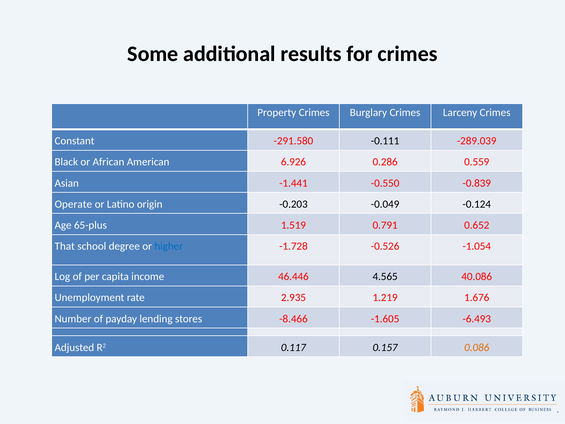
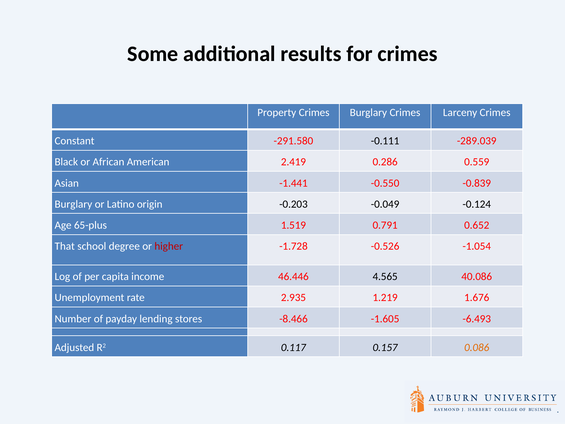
6.926: 6.926 -> 2.419 (293, 162)
Operate: Operate -> Burglary (73, 204)
higher colour: blue -> red (169, 246)
